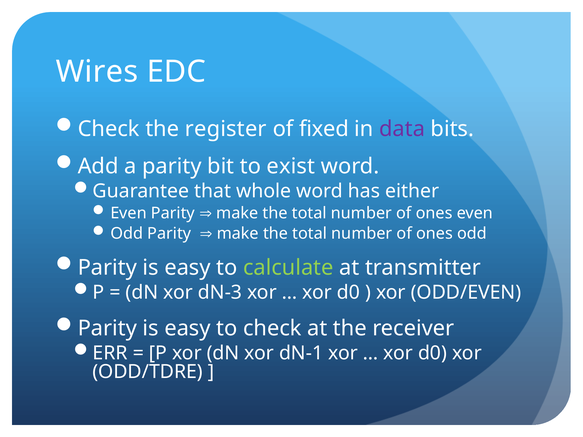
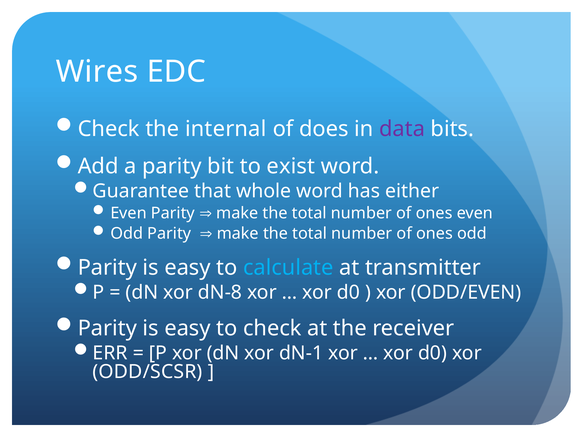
register: register -> internal (226, 129)
fixed: fixed -> does (324, 129)
calculate colour: light green -> light blue (288, 268)
dN-3: dN-3 -> dN-8 (220, 293)
ODD/TDRE: ODD/TDRE -> ODD/SCSR (148, 372)
